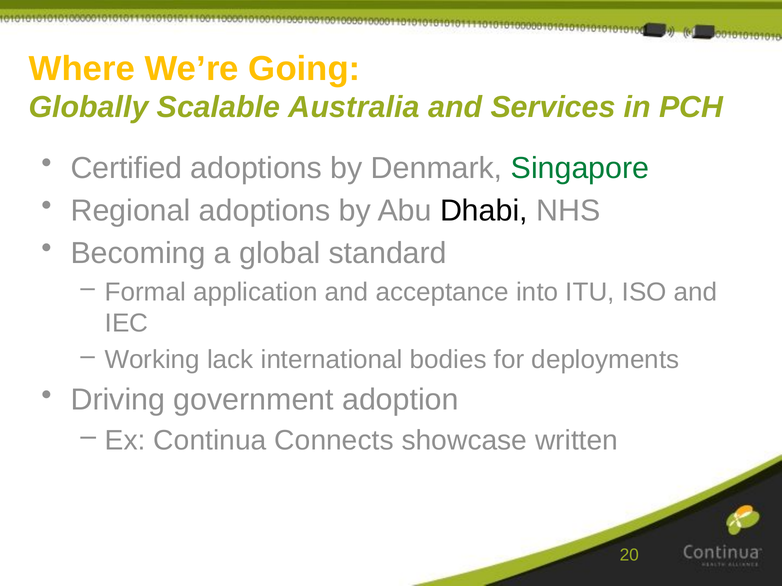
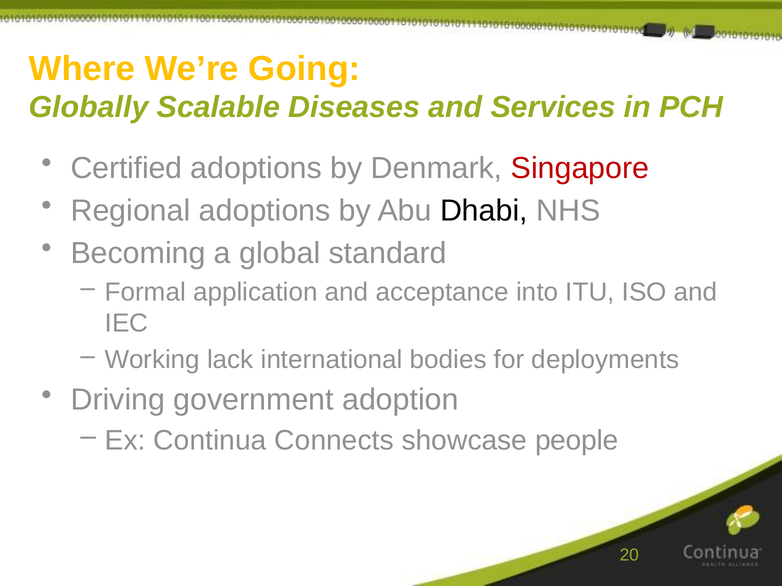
Australia: Australia -> Diseases (354, 107)
Singapore colour: green -> red (580, 168)
written: written -> people (577, 441)
